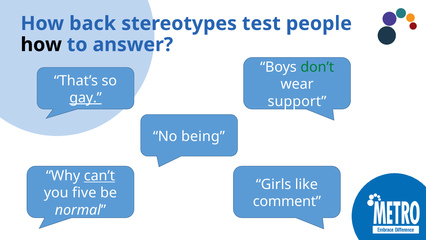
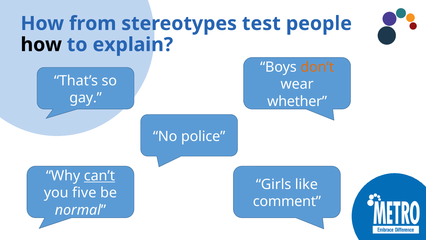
back: back -> from (93, 24)
answer: answer -> explain (133, 45)
don’t colour: green -> orange (317, 67)
gay underline: present -> none (86, 98)
support: support -> whether (297, 101)
being: being -> police (203, 136)
